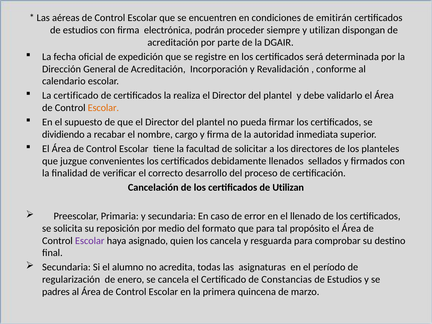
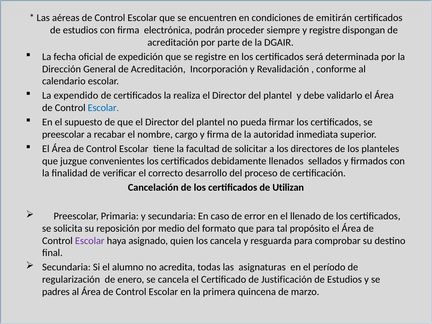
y utilizan: utilizan -> registre (325, 30)
La certificado: certificado -> expendido (76, 96)
Escolar colour: orange -> blue (103, 108)
dividiendo: dividiendo -> preescolar (63, 134)
Constancias: Constancias -> Justificación (287, 280)
